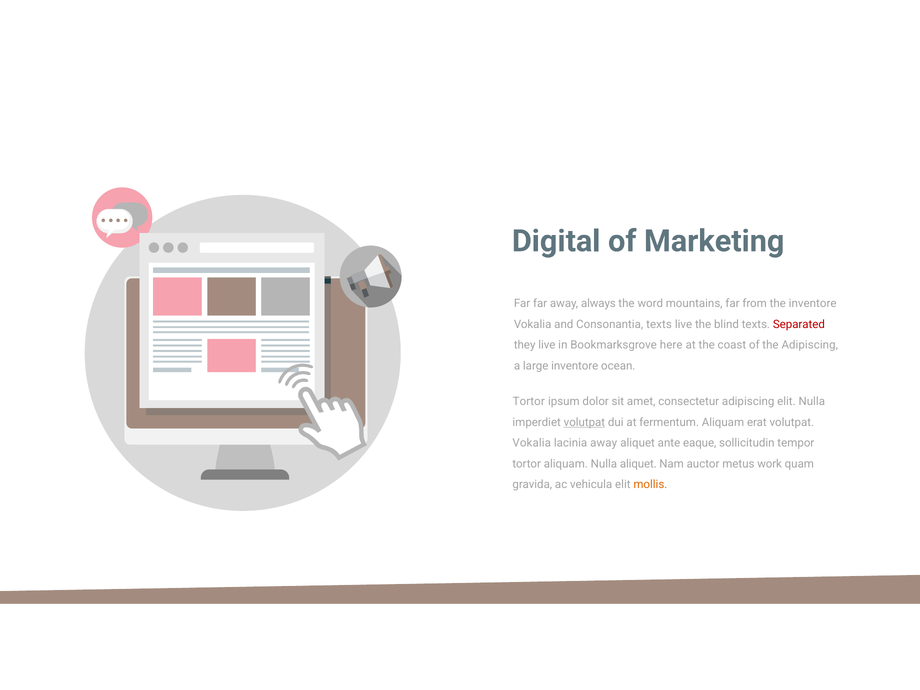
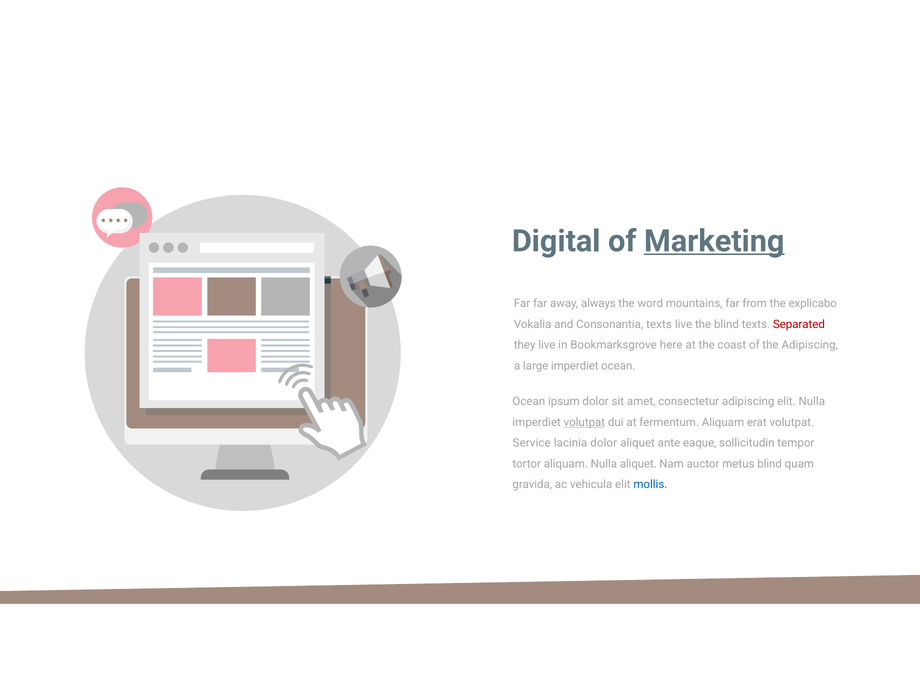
Marketing underline: none -> present (714, 241)
the inventore: inventore -> explicabo (813, 304)
large inventore: inventore -> imperdiet (575, 366)
Tortor: Tortor -> Ocean (529, 402)
Vokalia: Vokalia -> Service (532, 443)
lacinia away: away -> dolor (604, 443)
metus work: work -> blind (770, 464)
mollis colour: orange -> blue (650, 485)
